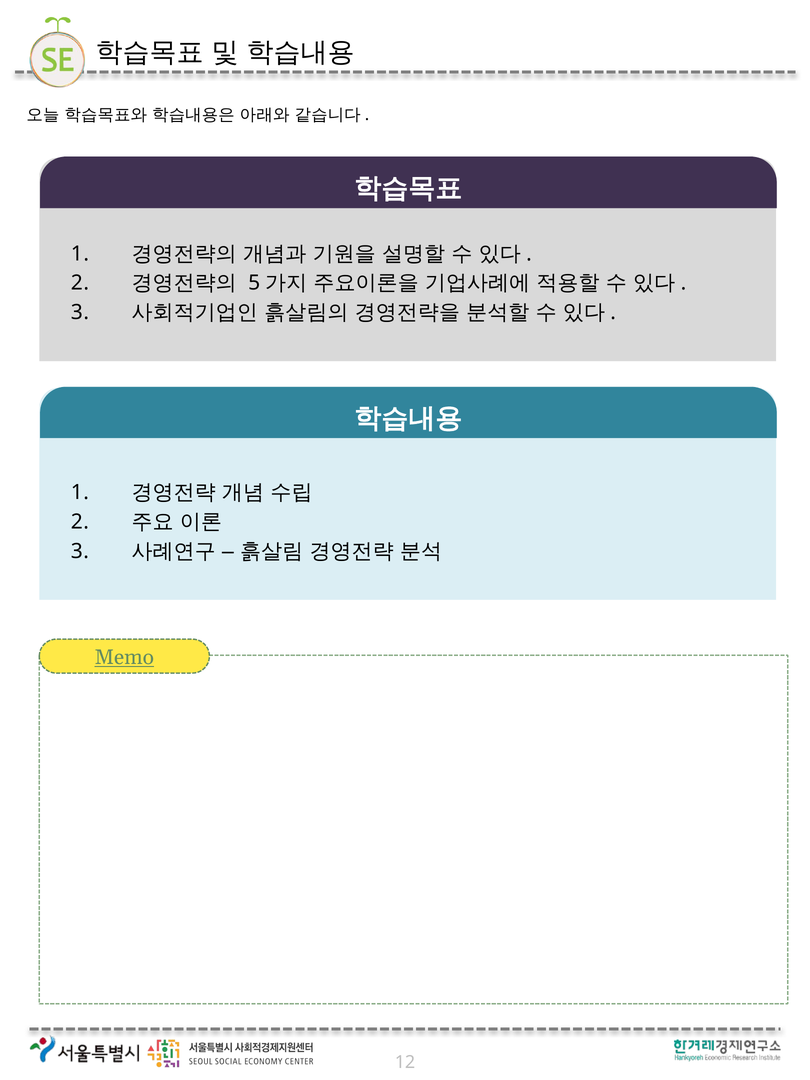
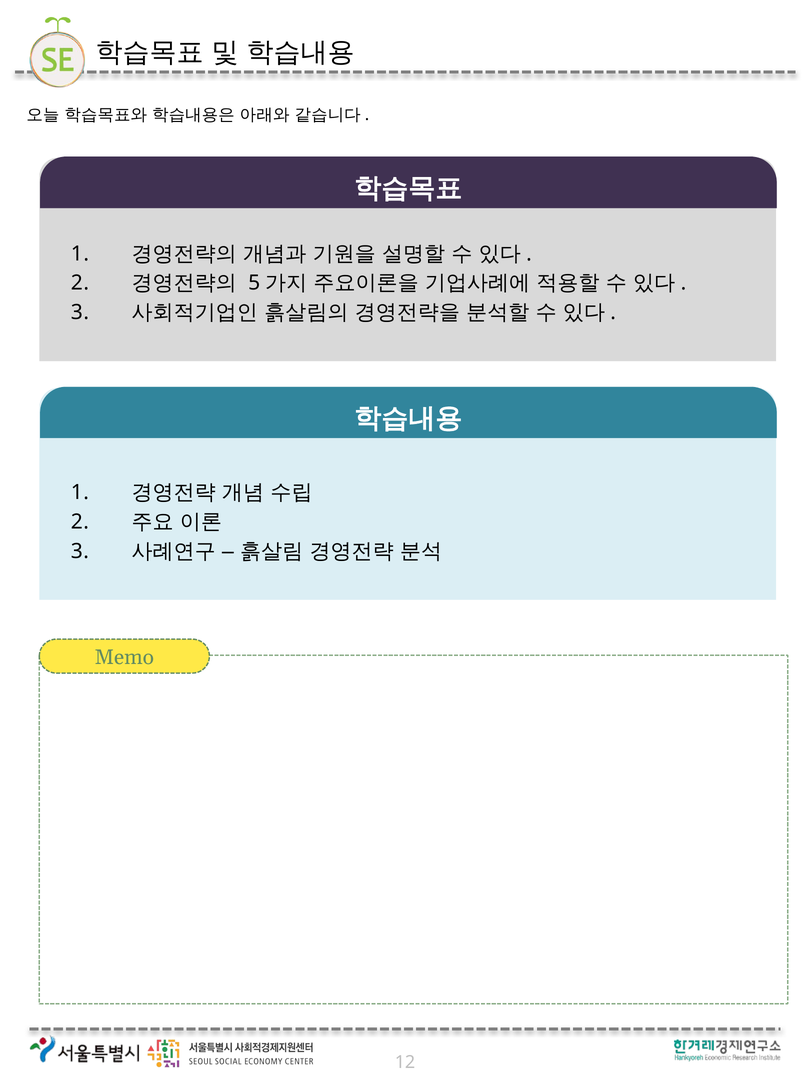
Memo underline: present -> none (124, 658)
